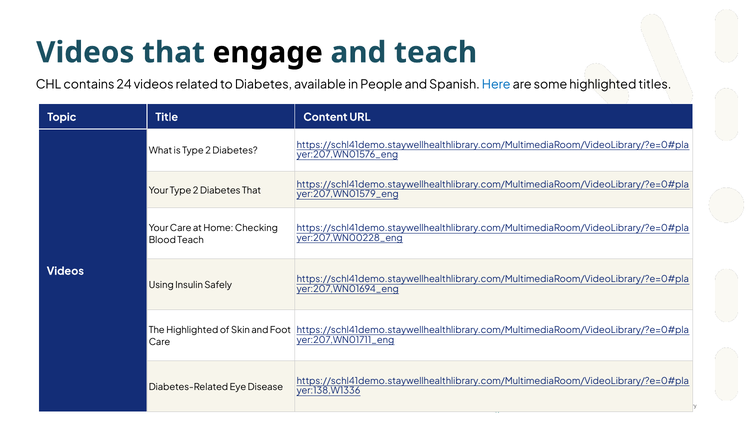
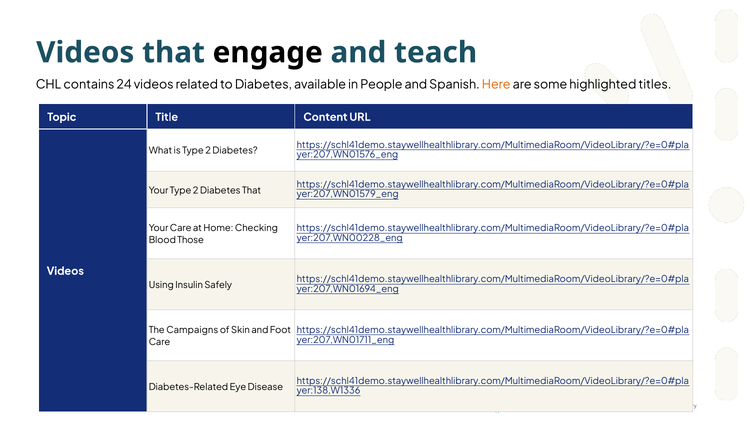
Here colour: blue -> orange (496, 85)
Blood Teach: Teach -> Those (191, 240)
The Highlighted: Highlighted -> Campaigns (192, 330)
